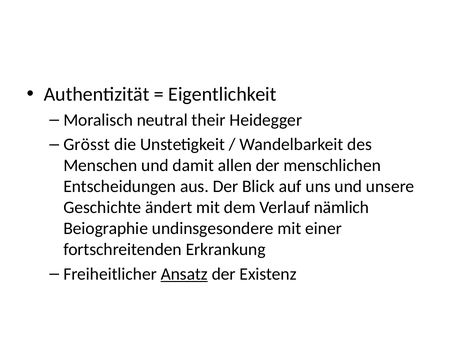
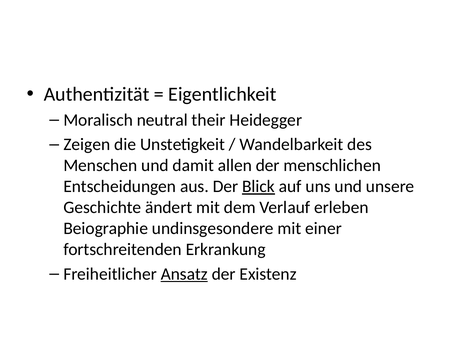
Grösst: Grösst -> Zeigen (87, 144)
Blick underline: none -> present (258, 186)
nämlich: nämlich -> erleben (341, 207)
